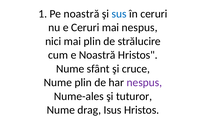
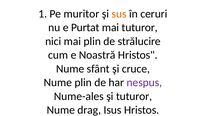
Pe noastră: noastră -> muritor (81, 14)
sus colour: blue -> orange (119, 14)
e Ceruri: Ceruri -> Purtat (85, 28)
mai nespus: nespus -> tuturor (140, 28)
